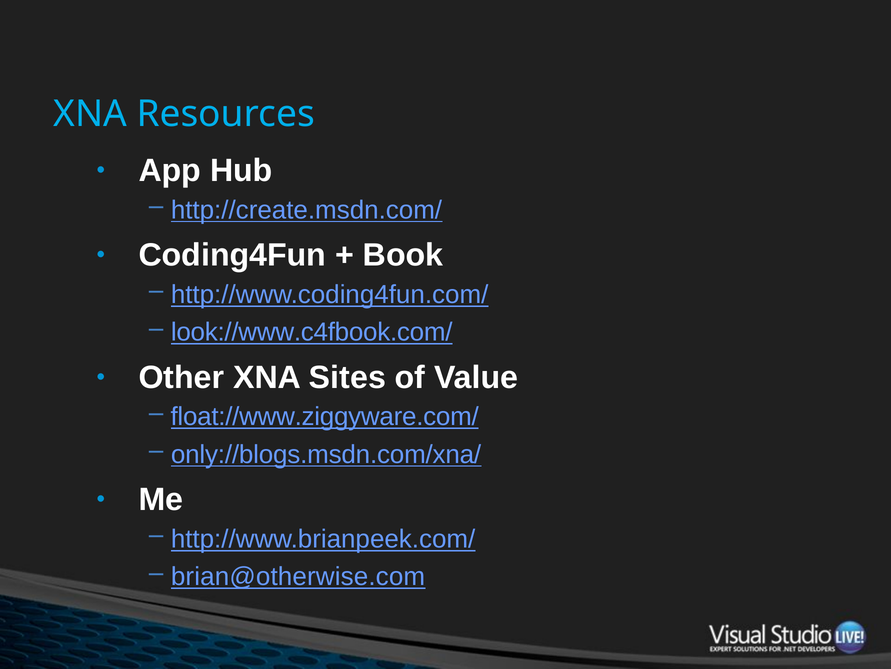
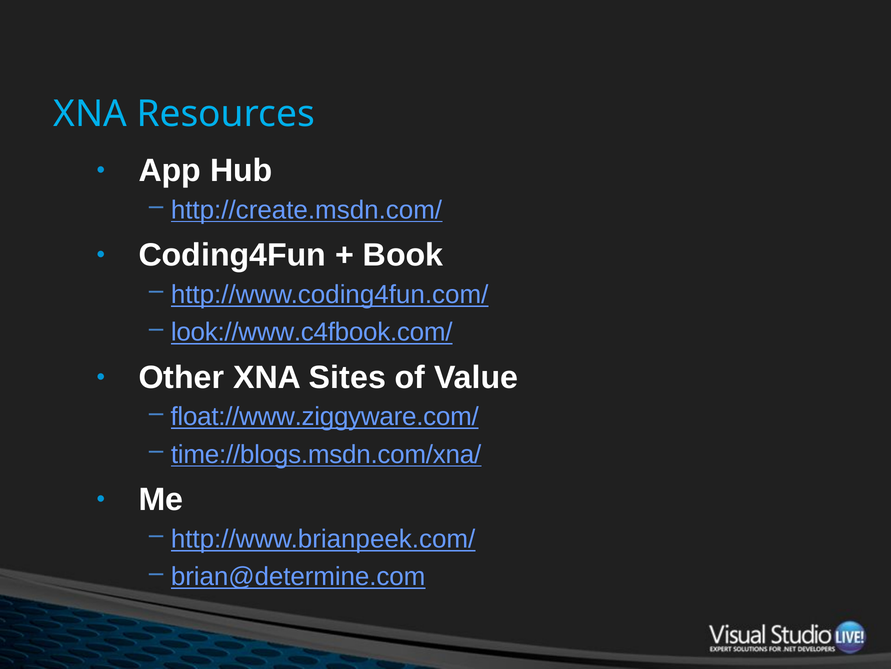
only://blogs.msdn.com/xna/: only://blogs.msdn.com/xna/ -> time://blogs.msdn.com/xna/ (326, 454)
brian@otherwise.com: brian@otherwise.com -> brian@determine.com (298, 576)
